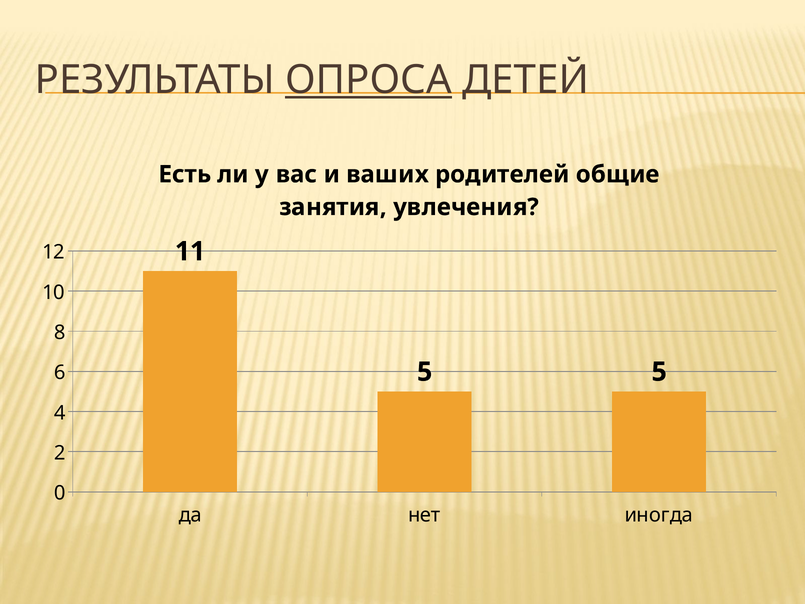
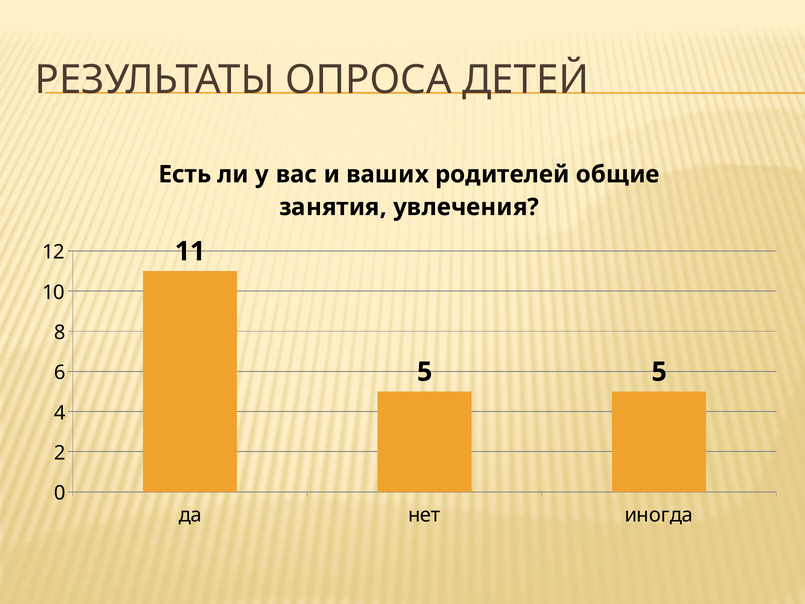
ОПРОСА underline: present -> none (369, 80)
